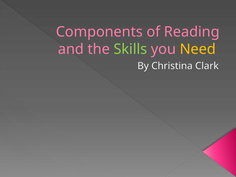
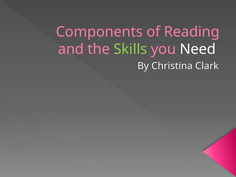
Need colour: yellow -> white (198, 49)
